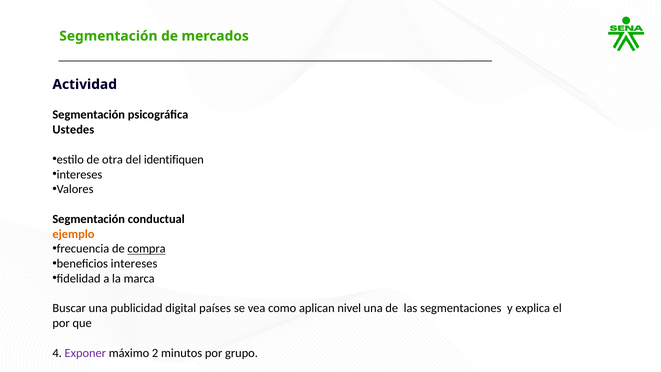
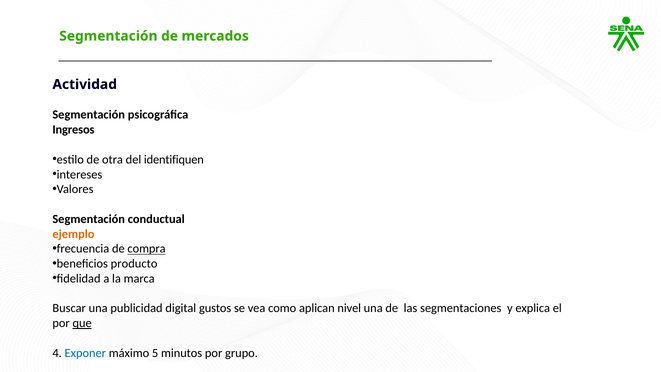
Ustedes: Ustedes -> Ingresos (73, 130)
beneficios intereses: intereses -> producto (134, 264)
países: países -> gustos (215, 308)
que underline: none -> present (82, 323)
Exponer colour: purple -> blue (85, 353)
2: 2 -> 5 (155, 353)
